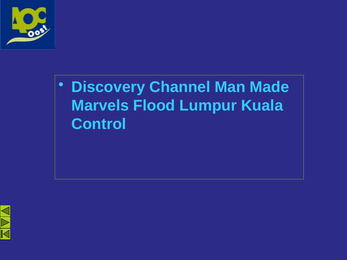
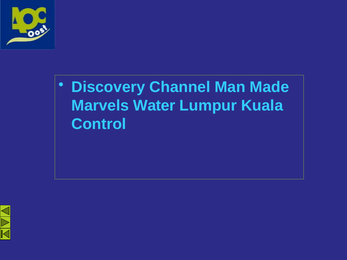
Flood: Flood -> Water (154, 106)
